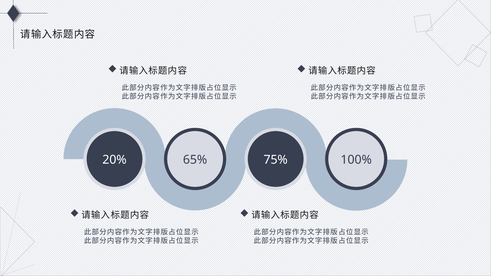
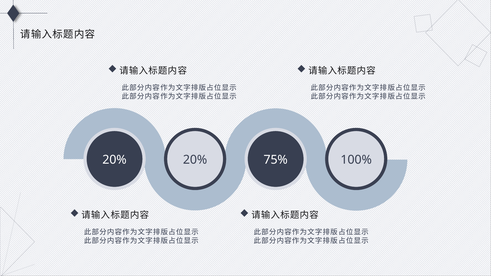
65%: 65% -> 20% (195, 160)
